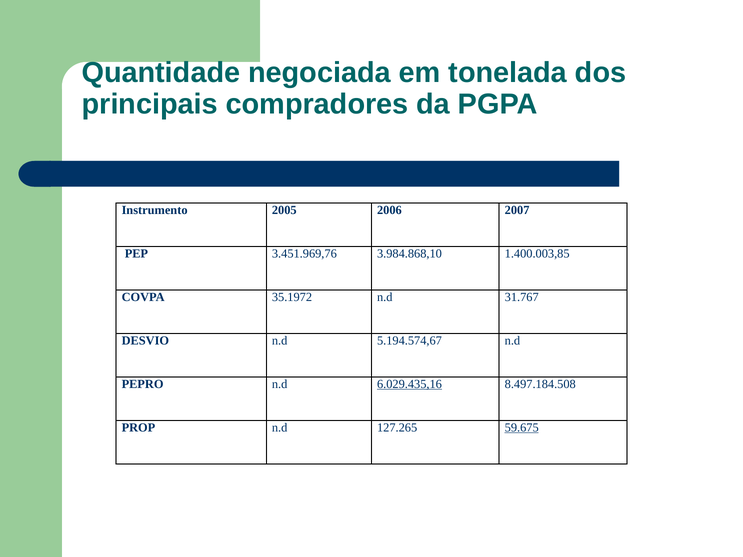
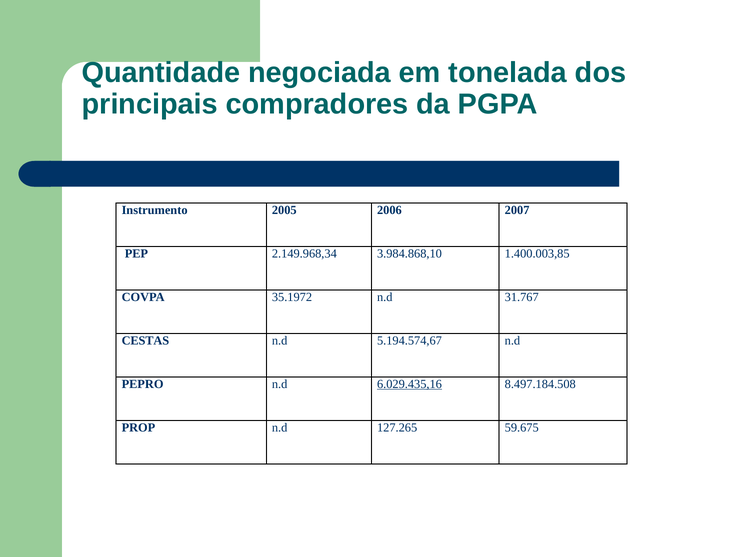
3.451.969,76: 3.451.969,76 -> 2.149.968,34 (304, 254)
DESVIO: DESVIO -> CESTAS (145, 341)
59.675 underline: present -> none (522, 428)
